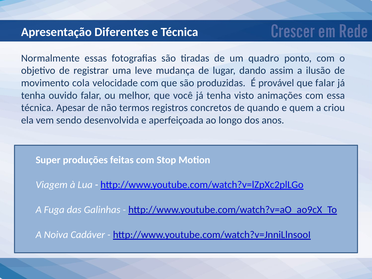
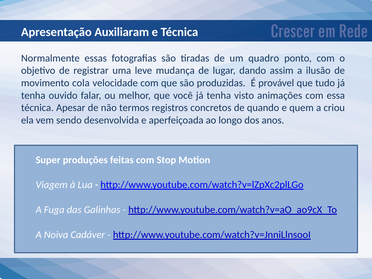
Diferentes: Diferentes -> Auxiliaram (122, 32)
que falar: falar -> tudo (325, 83)
